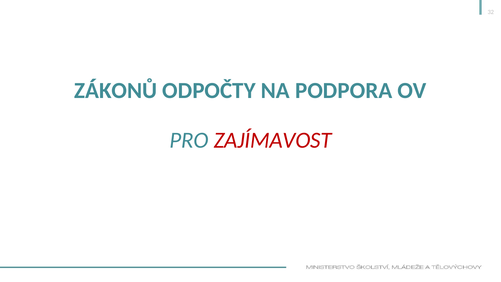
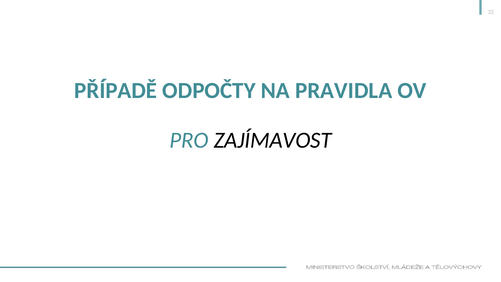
ZÁKONŮ: ZÁKONŮ -> PŘÍPADĚ (116, 91)
PODPORA: PODPORA -> PRAVIDLA (344, 91)
ZAJÍMAVOST colour: red -> black (273, 140)
